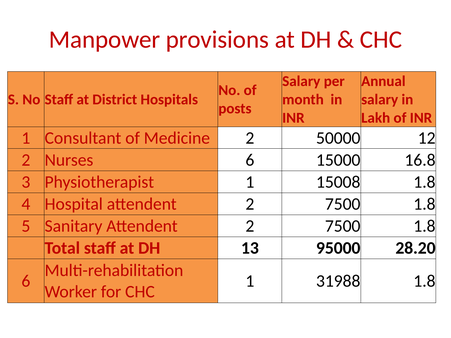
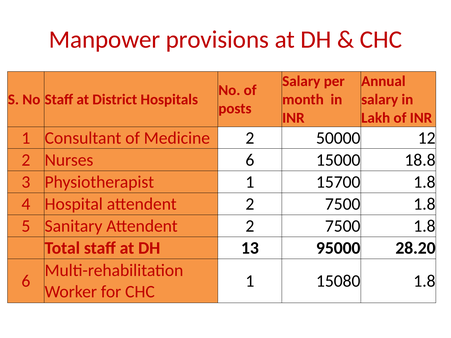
16.8: 16.8 -> 18.8 (420, 160)
15008: 15008 -> 15700 (338, 182)
31988: 31988 -> 15080 (338, 281)
